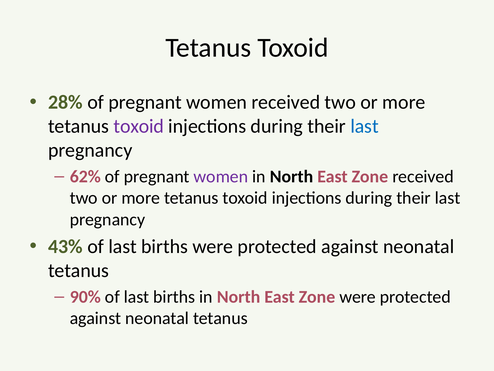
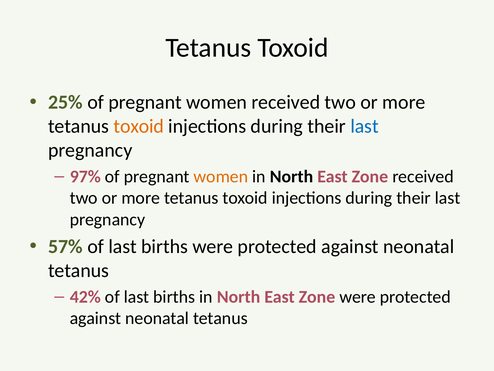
28%: 28% -> 25% (65, 102)
toxoid colour: purple -> orange (139, 126)
62%: 62% -> 97% (85, 176)
women colour: purple -> orange (221, 176)
43%: 43% -> 57% (65, 246)
90%: 90% -> 42% (85, 297)
